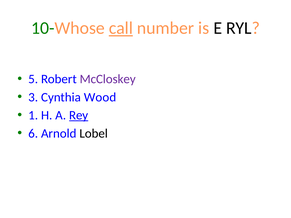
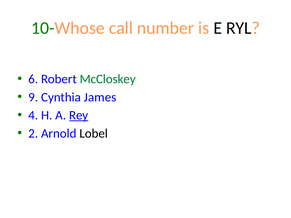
call underline: present -> none (121, 28)
5: 5 -> 6 (33, 79)
McCloskey colour: purple -> green (108, 79)
3: 3 -> 9 (33, 97)
Wood: Wood -> James (100, 97)
1: 1 -> 4 (33, 115)
6: 6 -> 2 (33, 133)
